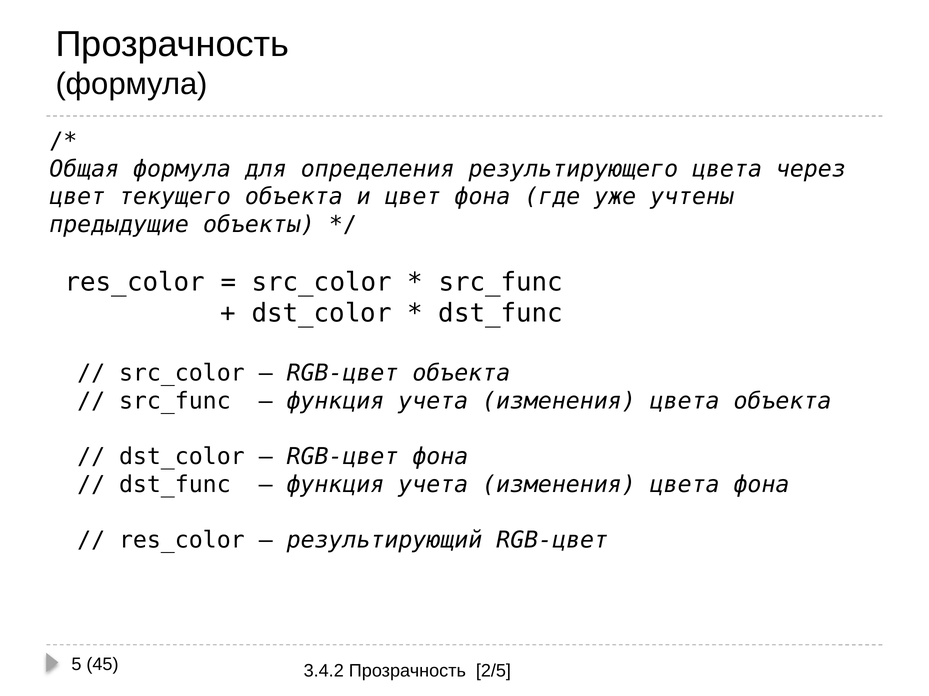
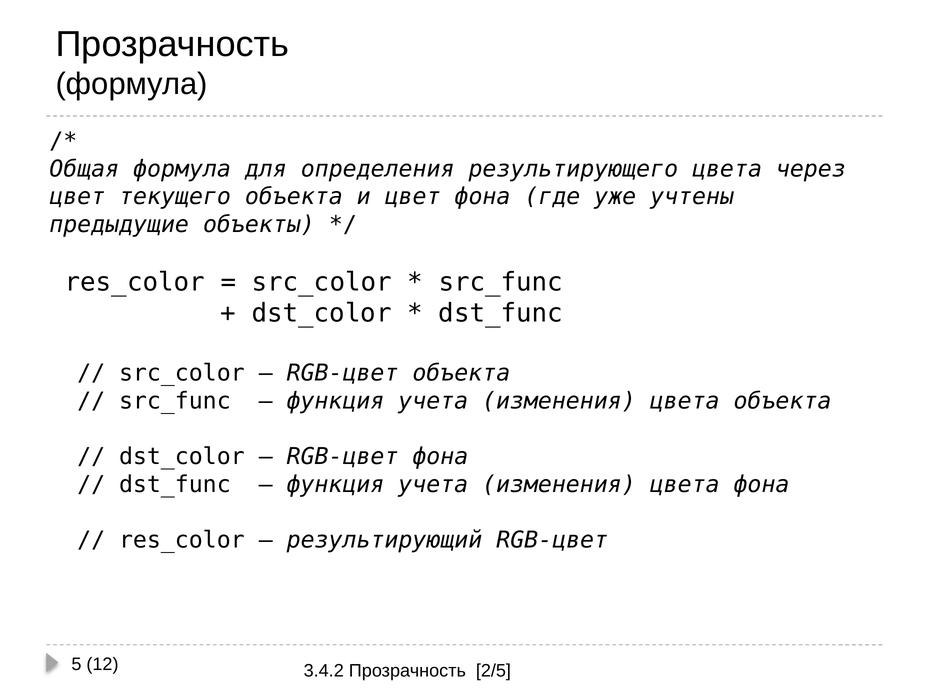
45: 45 -> 12 (102, 665)
